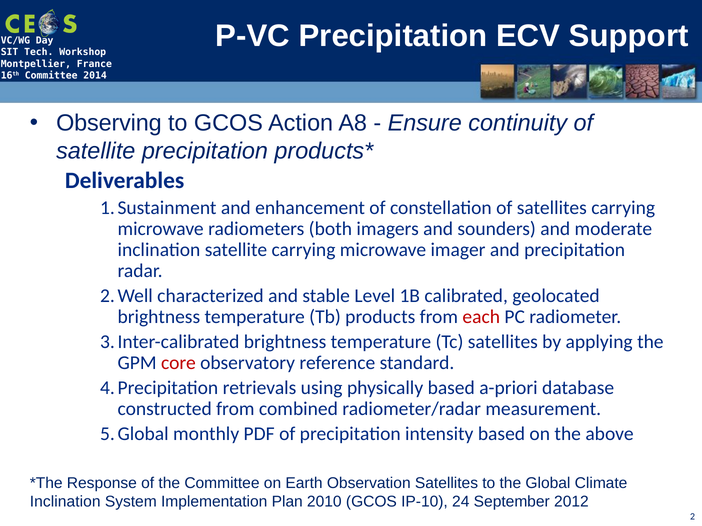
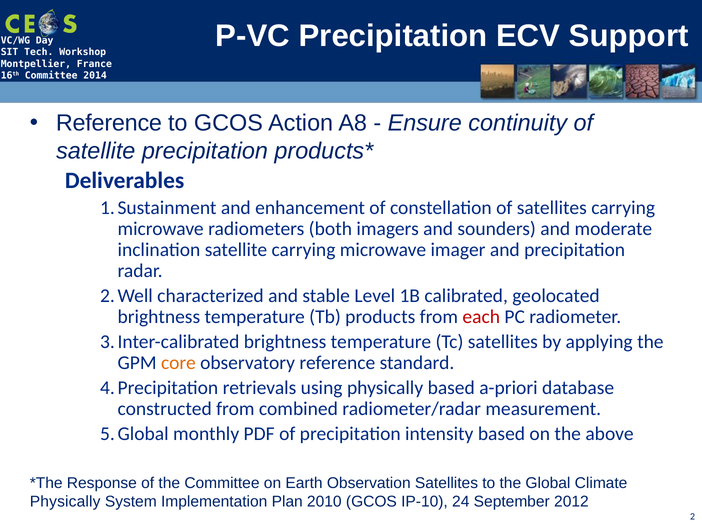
Observing: Observing -> Reference (109, 123)
core colour: red -> orange (178, 363)
Inclination: Inclination -> Physically (65, 502)
